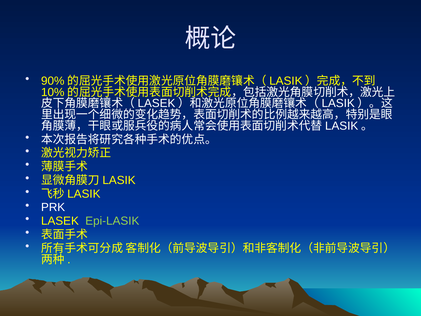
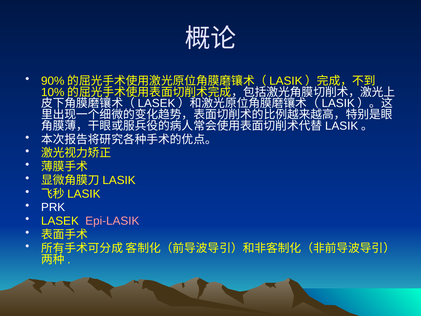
Epi-LASIK colour: light green -> pink (112, 221)
